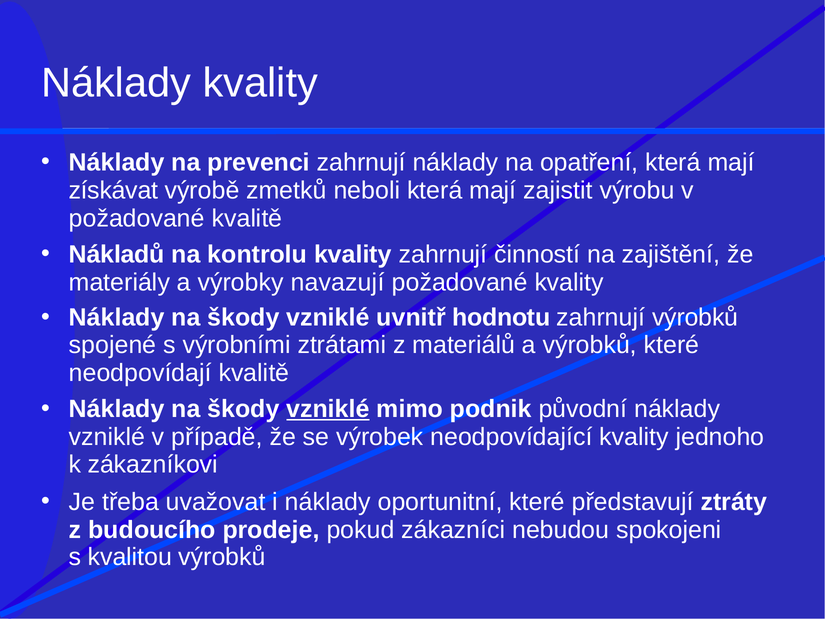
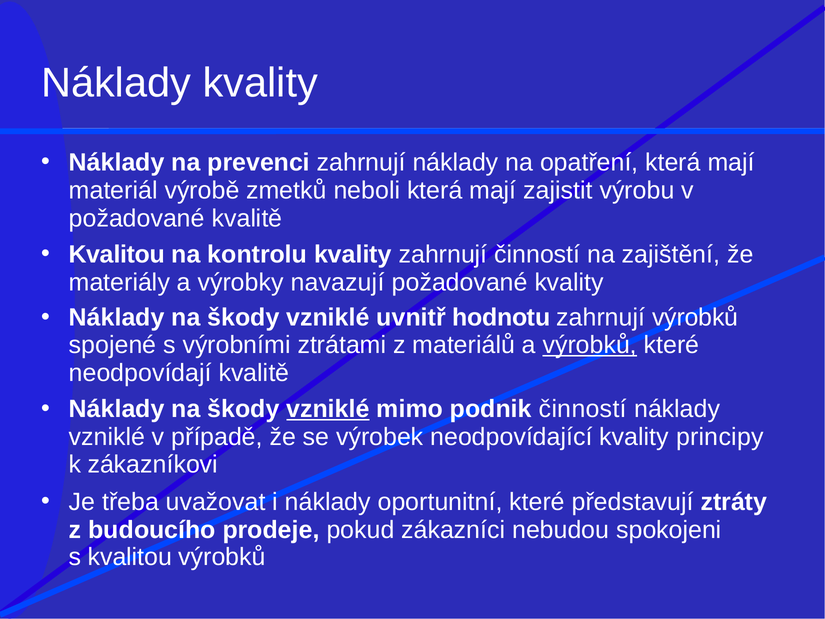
získávat: získávat -> materiál (113, 190)
Nákladů: Nákladů -> Kvalitou (117, 254)
výrobků underline: none -> present (590, 345)
podnik původní: původní -> činností (583, 409)
jednoho: jednoho -> principy (720, 437)
